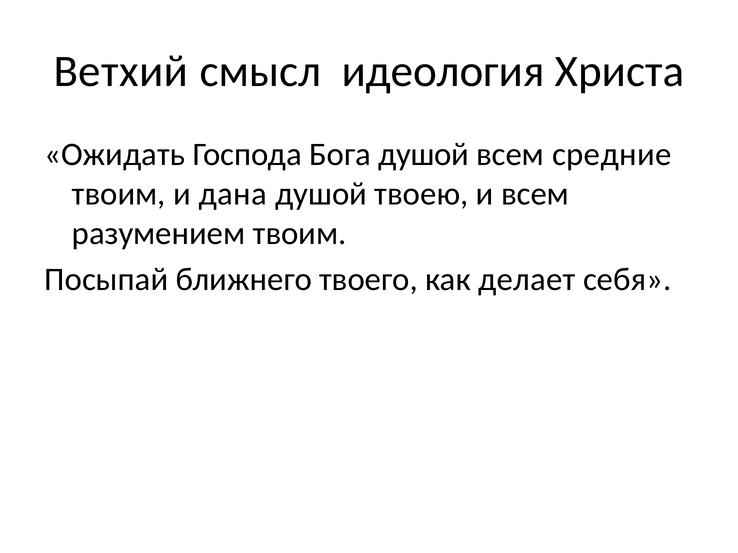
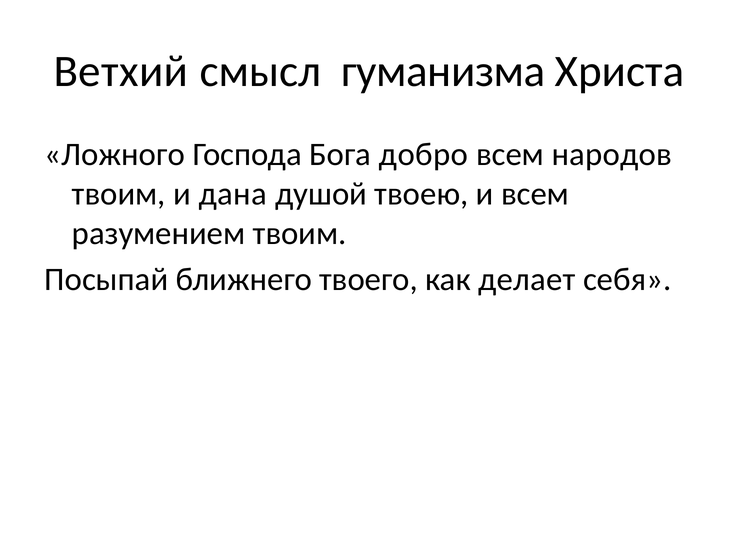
идеология: идеология -> гуманизма (443, 71)
Ожидать: Ожидать -> Ложного (115, 155)
Бога душой: душой -> добро (423, 155)
средние: средние -> народов (612, 155)
